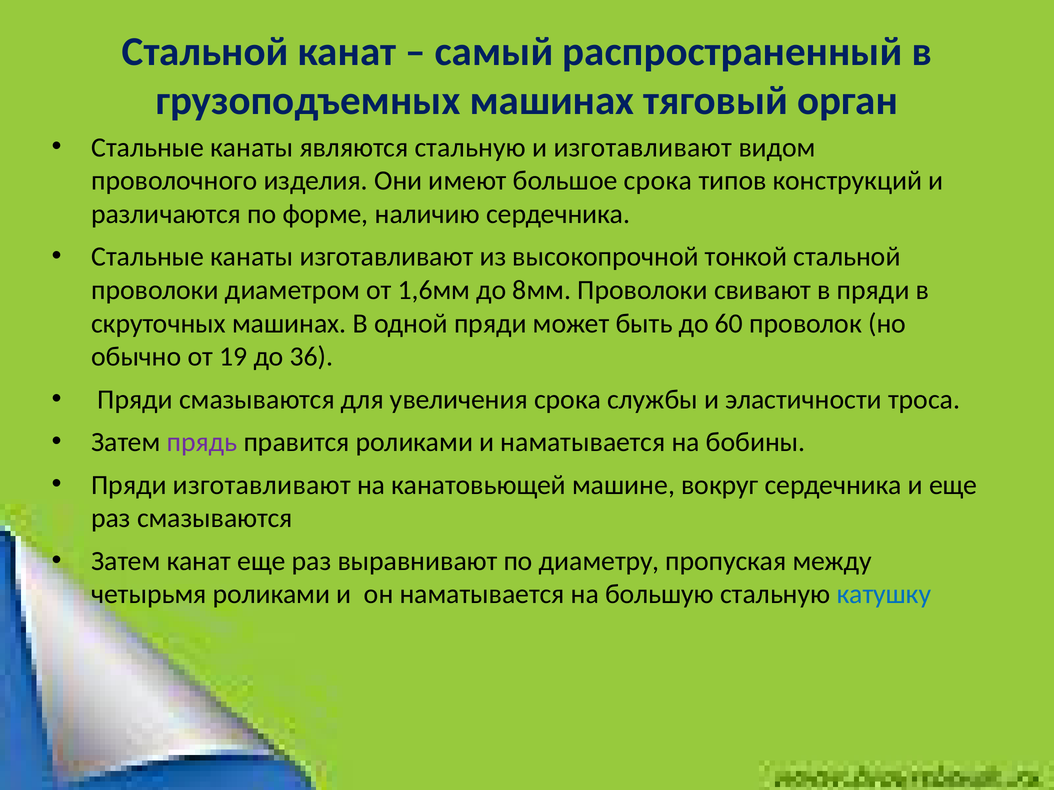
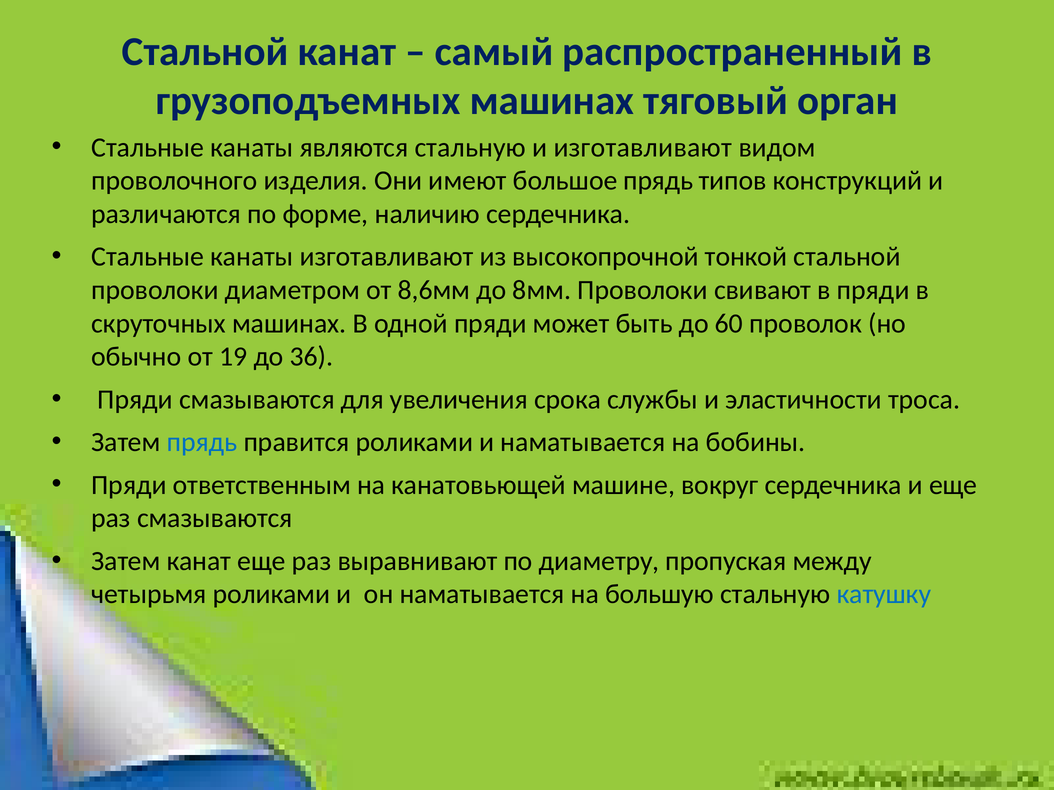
большое срока: срока -> прядь (658, 181)
1,6мм: 1,6мм -> 8,6мм (434, 290)
прядь colour: purple -> blue (202, 442)
Пряди изготавливают: изготавливают -> ответственным (262, 485)
